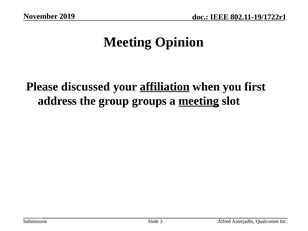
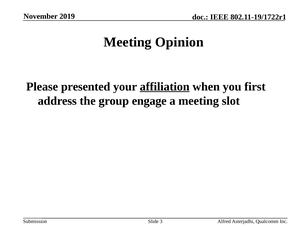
discussed: discussed -> presented (86, 87)
groups: groups -> engage (149, 101)
meeting underline: present -> none (199, 101)
